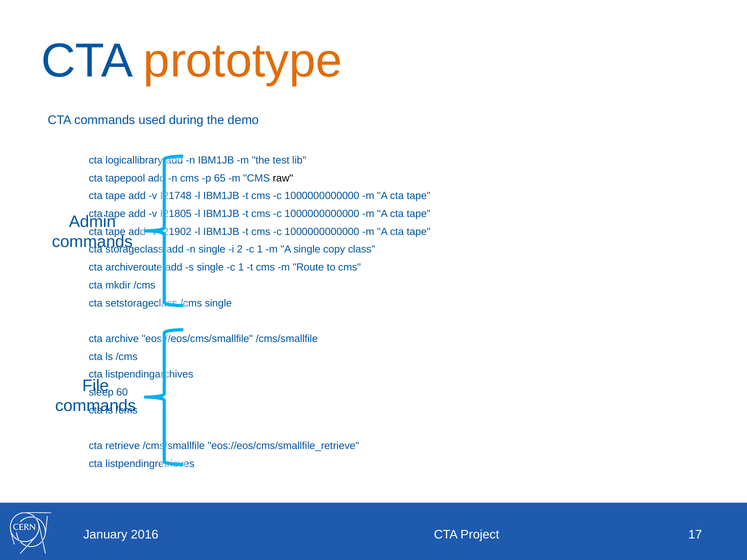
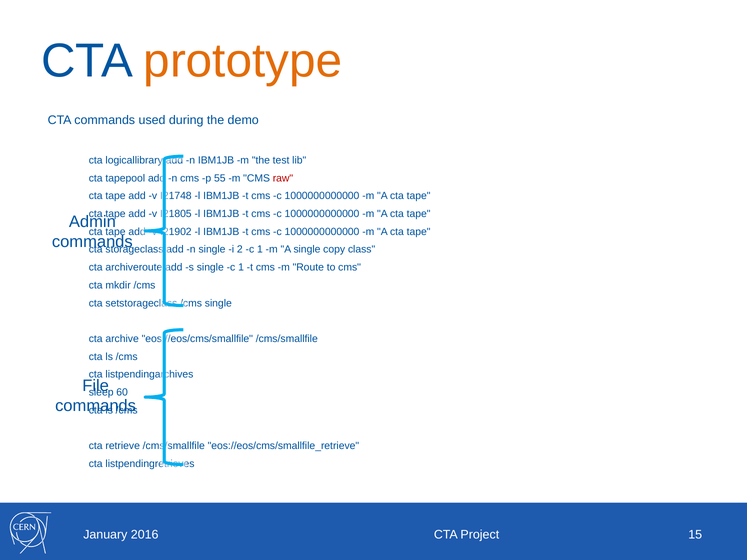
65: 65 -> 55 (220, 178)
raw colour: black -> red (283, 178)
17: 17 -> 15 (695, 535)
